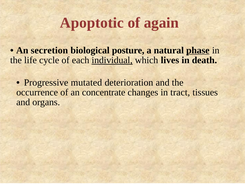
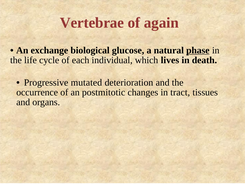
Apoptotic: Apoptotic -> Vertebrae (92, 23)
secretion: secretion -> exchange (49, 50)
posture: posture -> glucose (128, 50)
individual underline: present -> none (112, 60)
concentrate: concentrate -> postmitotic (104, 92)
